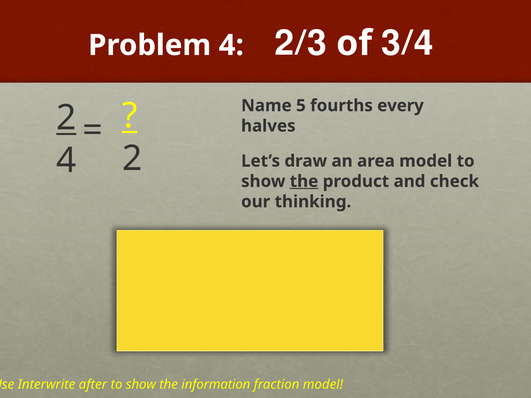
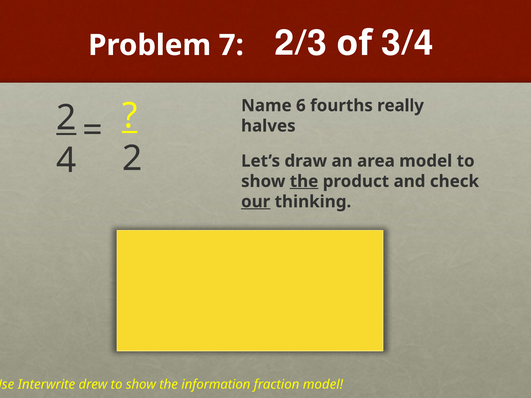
Problem 4: 4 -> 7 (231, 45)
5: 5 -> 6 (301, 106)
every: every -> really (401, 106)
our underline: none -> present (256, 202)
after: after -> drew (93, 385)
